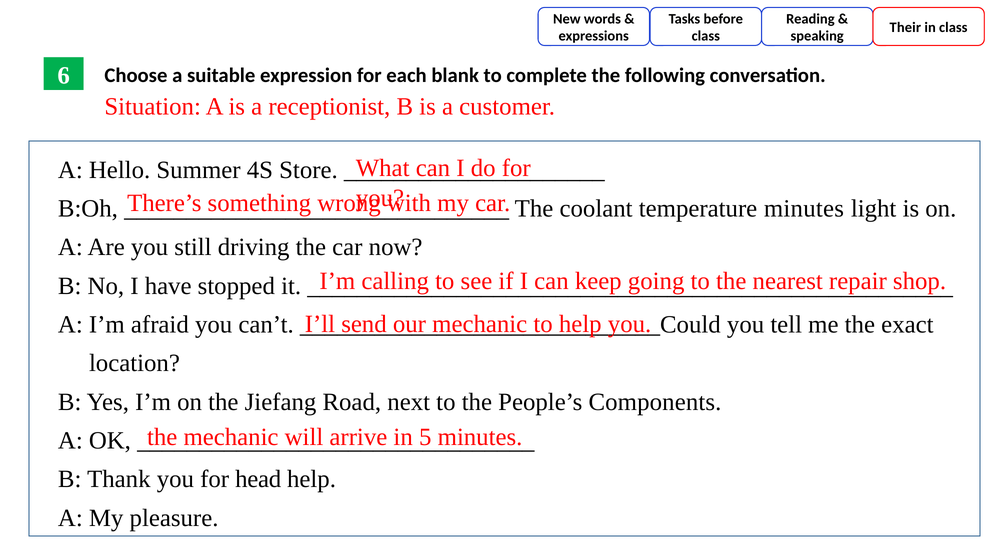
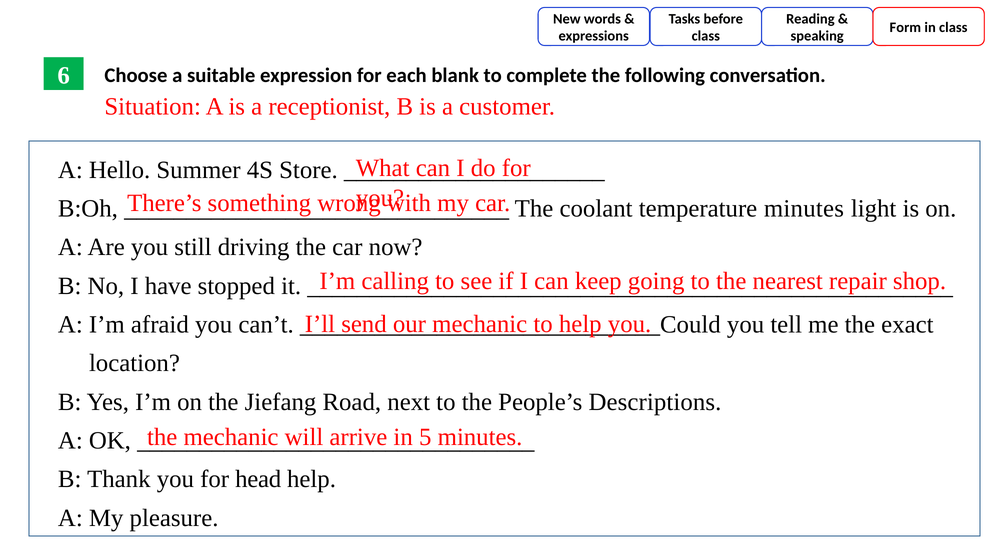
Their: Their -> Form (905, 28)
Components: Components -> Descriptions (655, 402)
